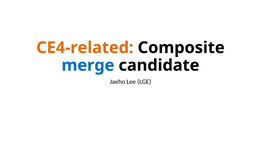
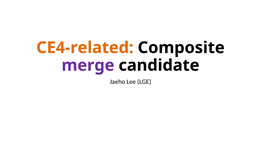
merge colour: blue -> purple (88, 65)
